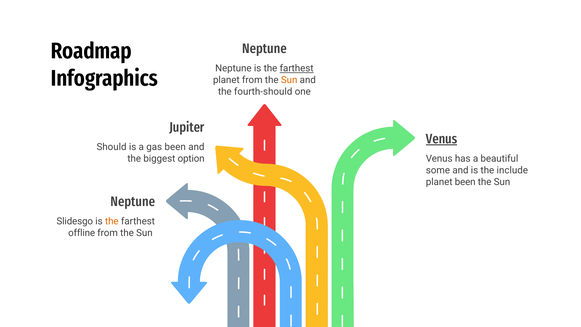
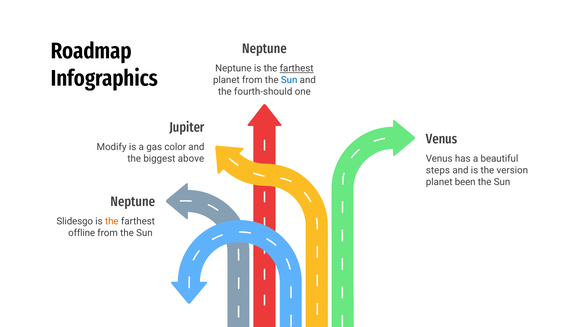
Sun colour: orange -> blue (289, 80)
Venus underline: present -> none (442, 139)
Should: Should -> Modify (112, 147)
gas been: been -> color (175, 147)
option: option -> above (191, 159)
some: some -> steps (438, 170)
include: include -> version (512, 170)
